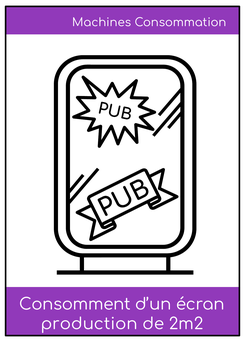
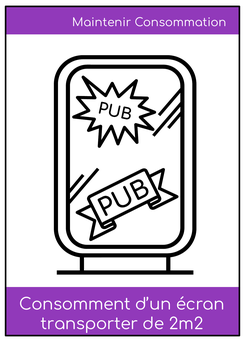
Machines: Machines -> Maintenir (102, 23)
production: production -> transporter (89, 325)
